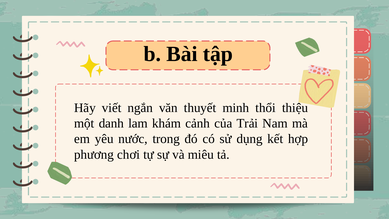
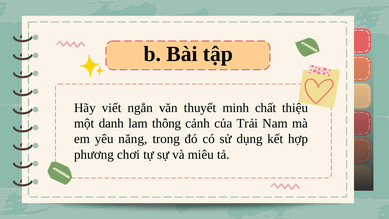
thổi: thổi -> chất (266, 108)
khám: khám -> thông (167, 123)
nước: nước -> năng (133, 139)
